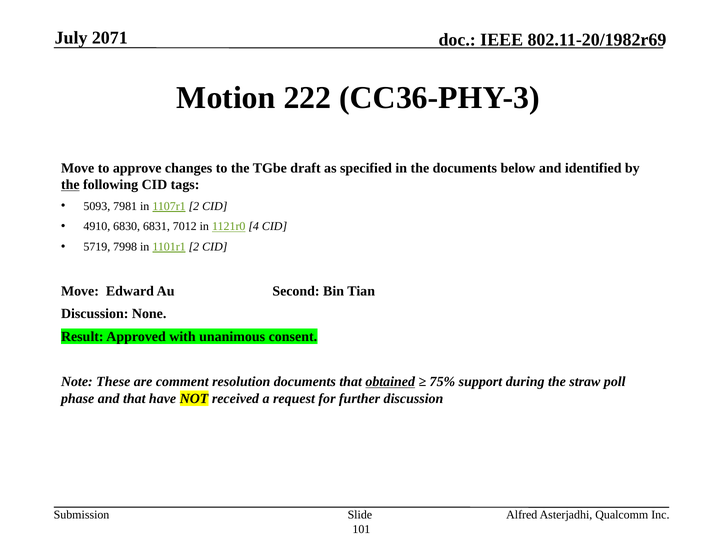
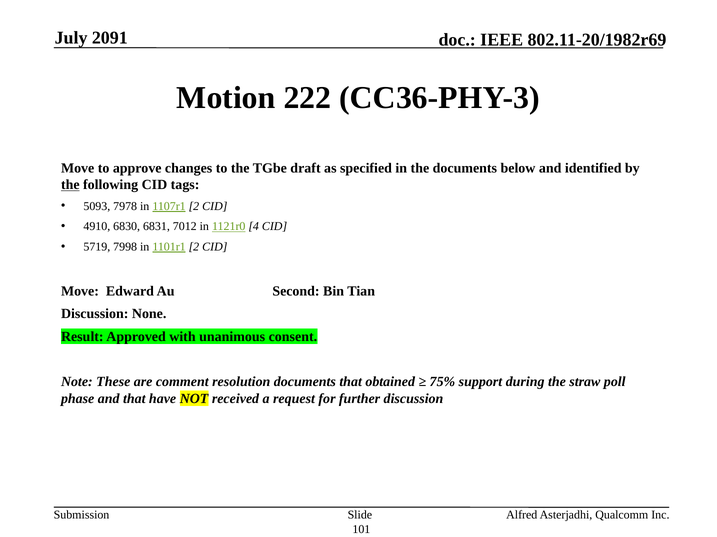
2071: 2071 -> 2091 (110, 38)
7981: 7981 -> 7978 (125, 206)
obtained underline: present -> none (390, 382)
